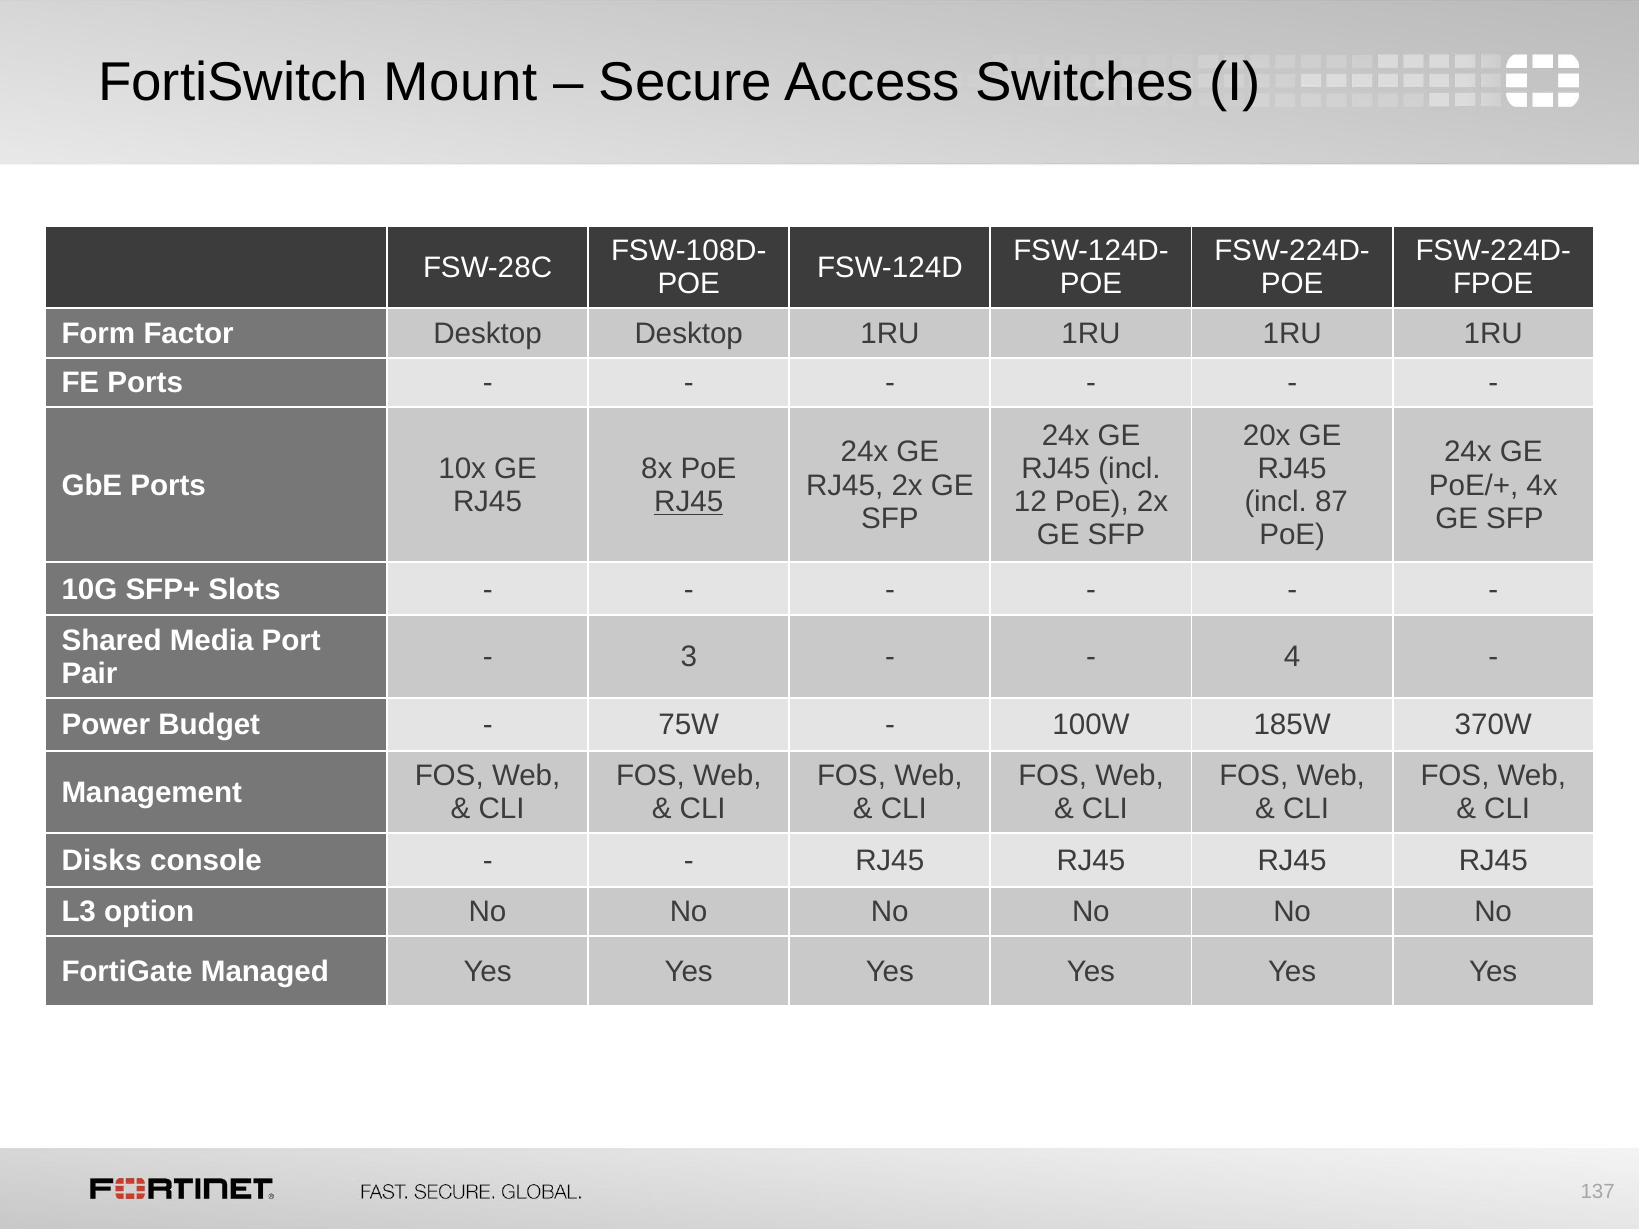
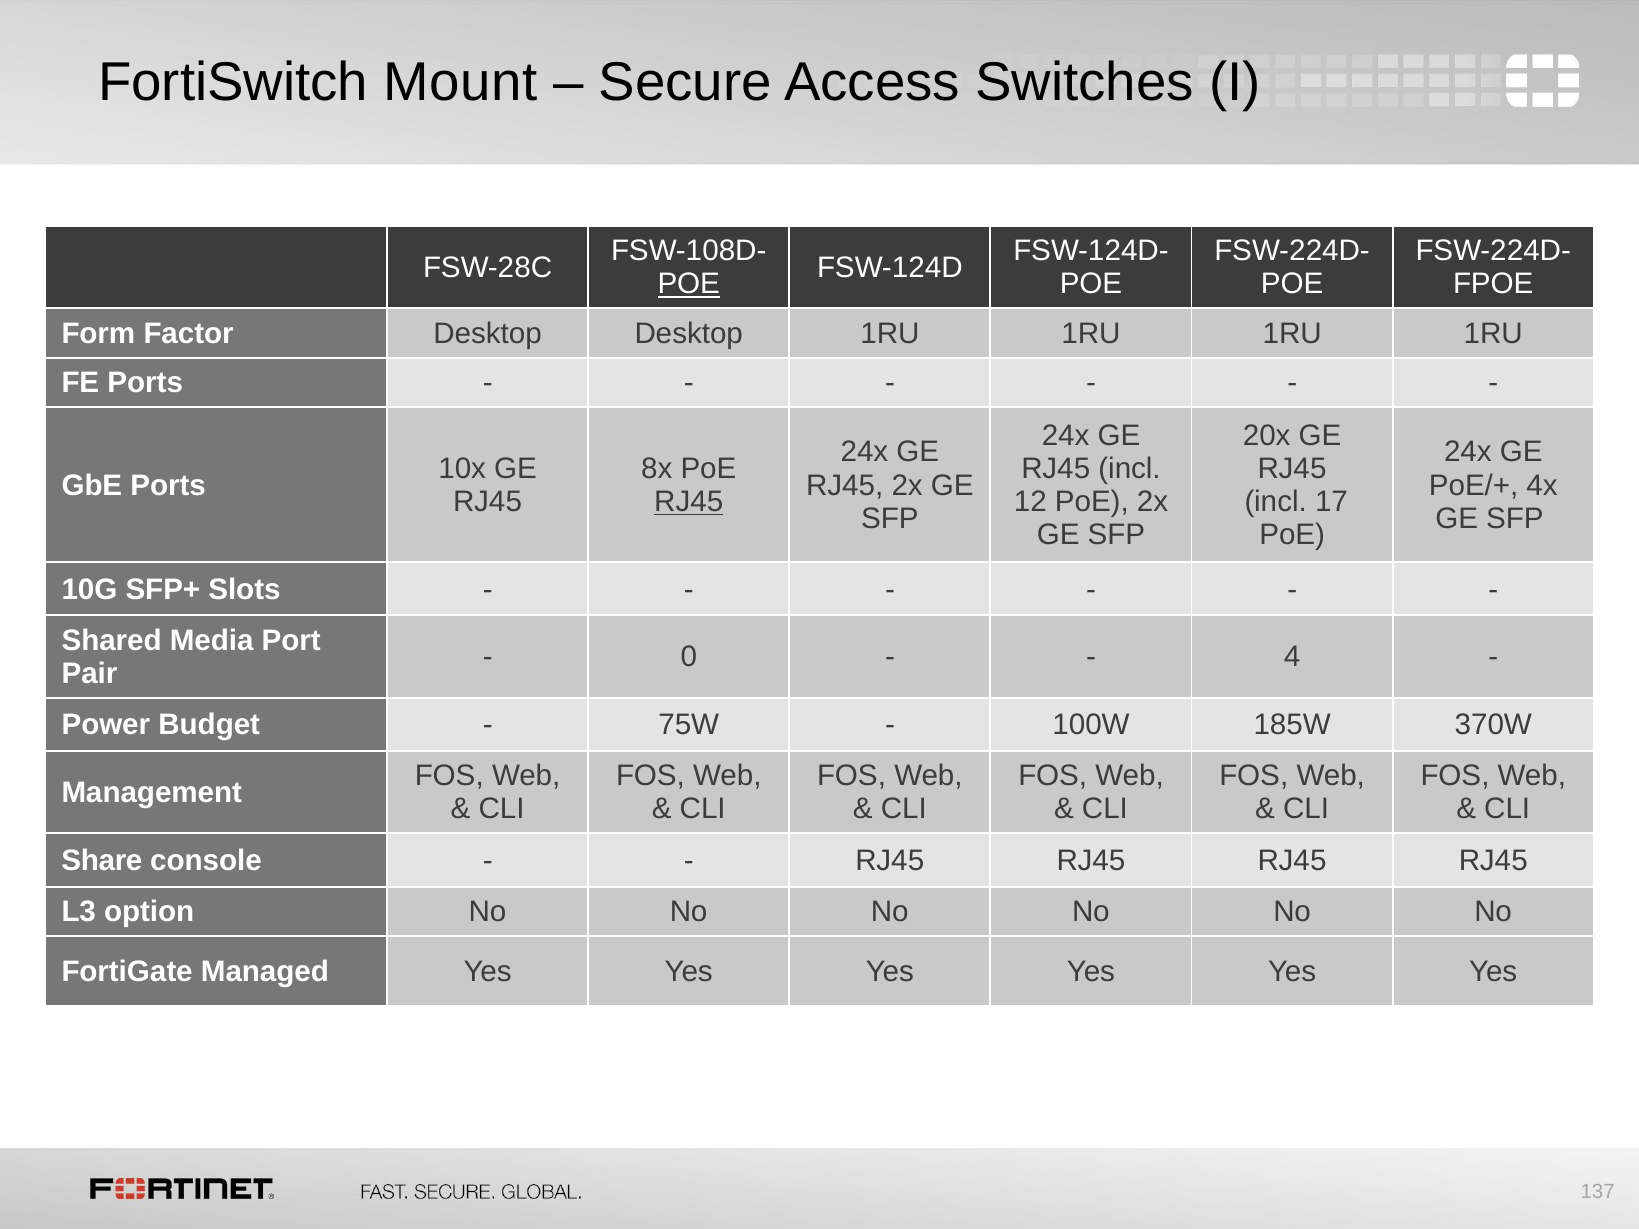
POE underline: none -> present (689, 284)
87: 87 -> 17 (1331, 502)
3: 3 -> 0 (689, 657)
Disks: Disks -> Share (102, 861)
